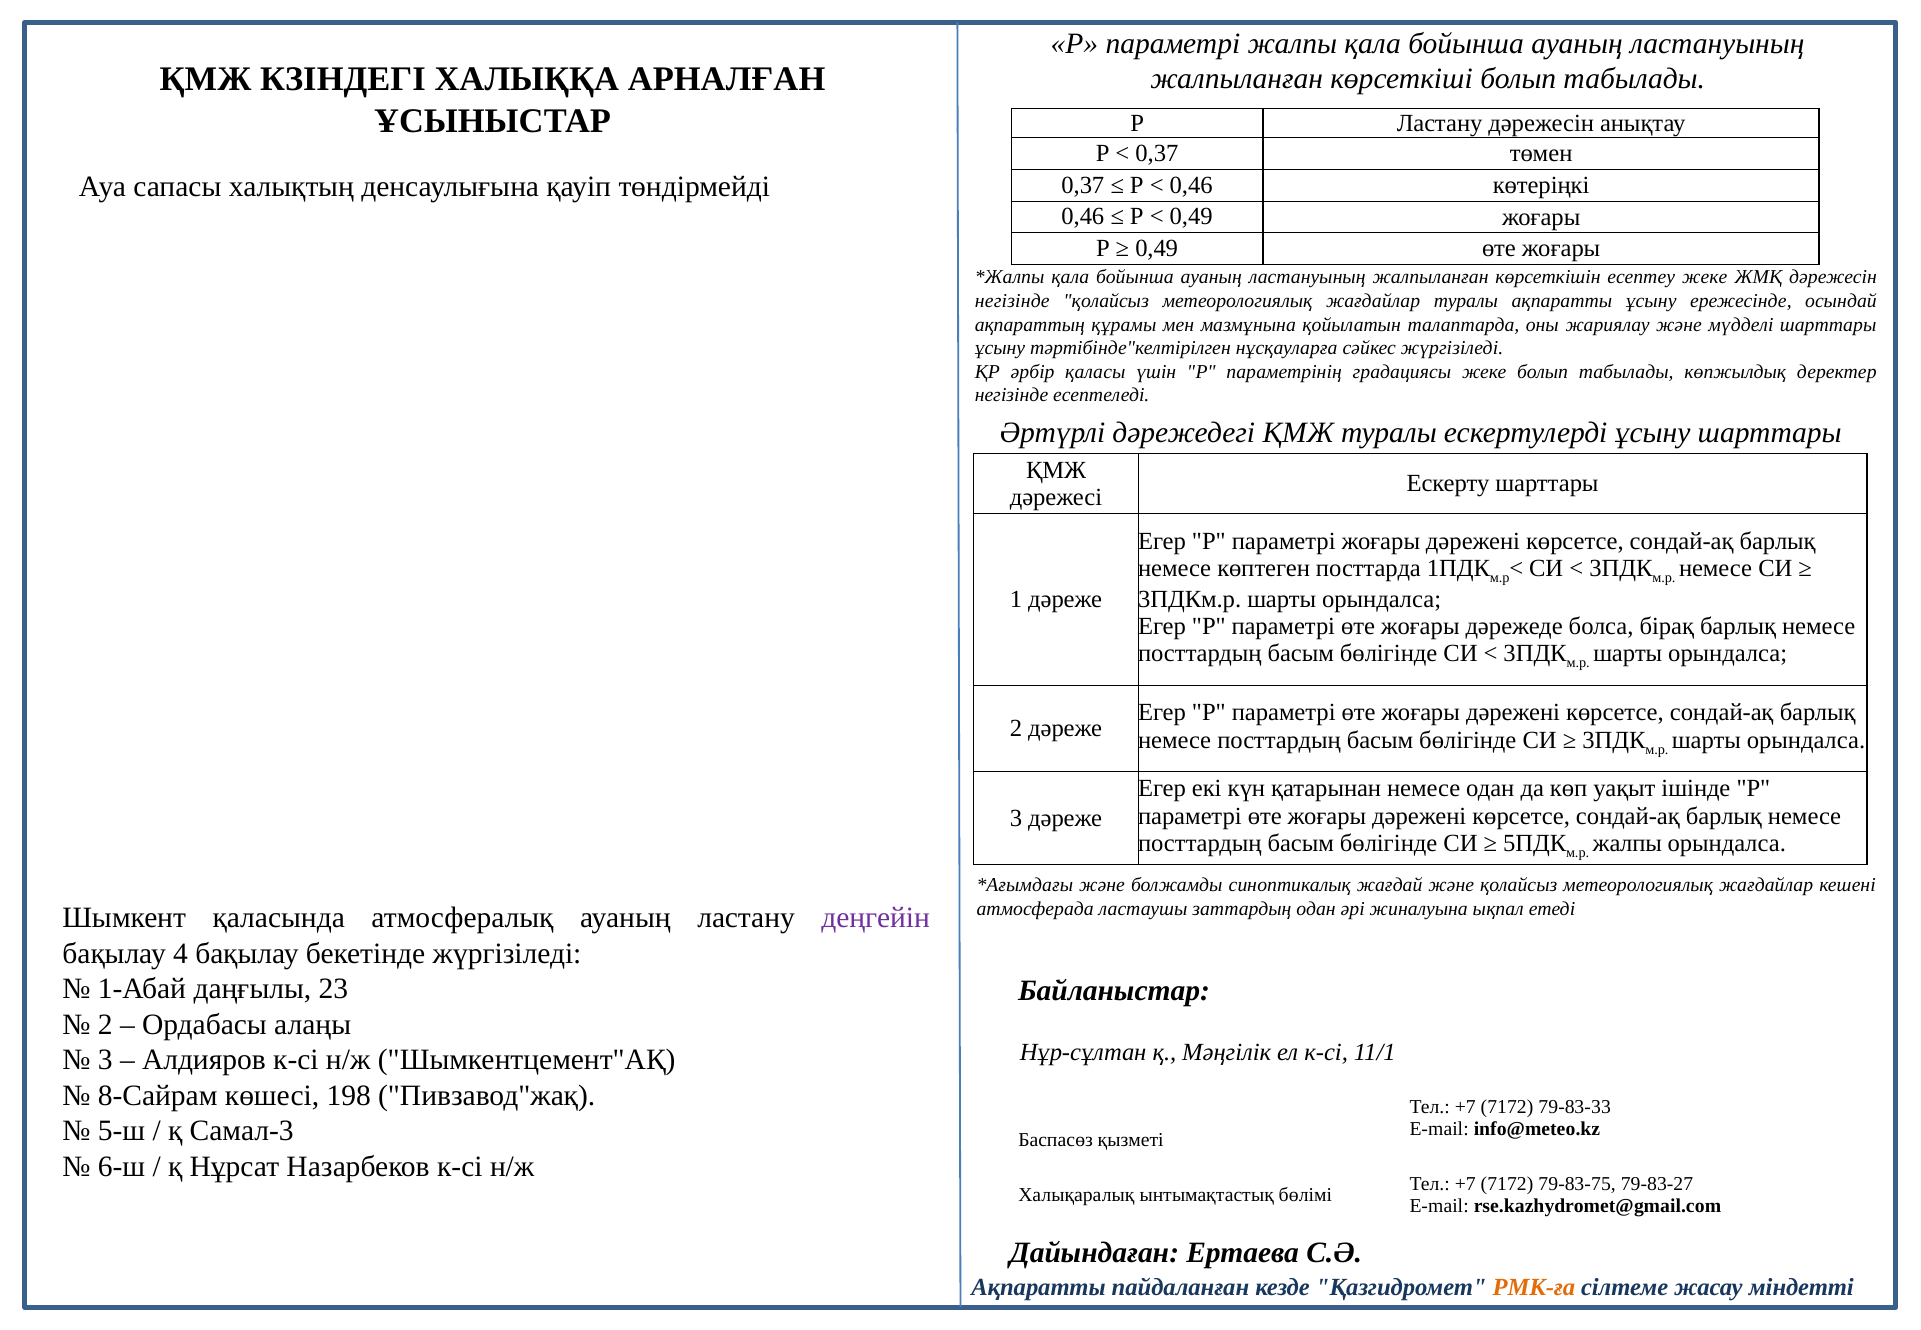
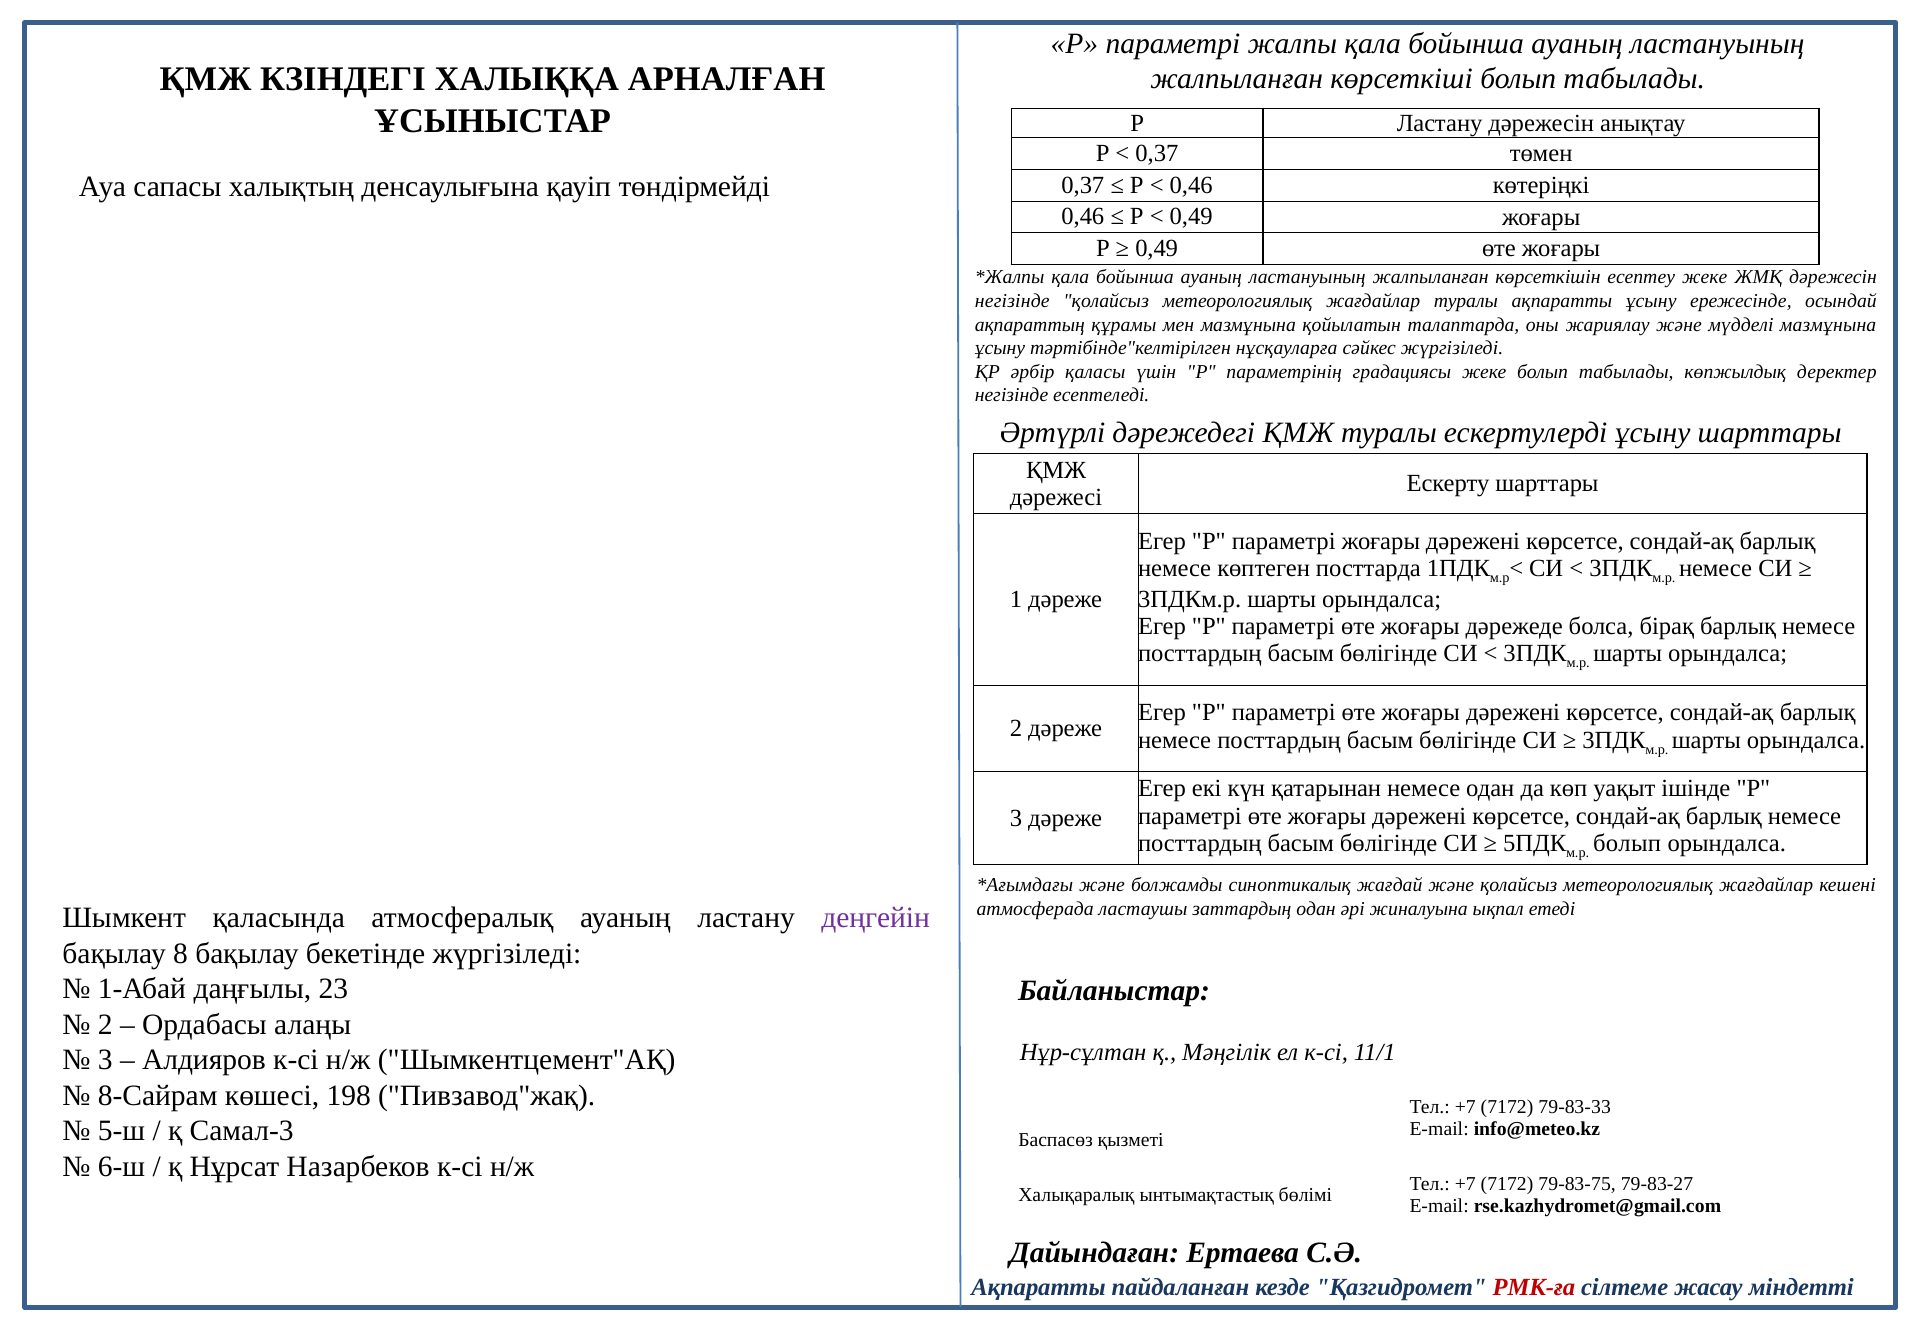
мүдделі шарттары: шарттары -> мазмұнына (1828, 324)
жалпы: жалпы -> болып (1627, 843)
4: 4 -> 8 (181, 954)
РМК-ға colour: orange -> red (1534, 1287)
